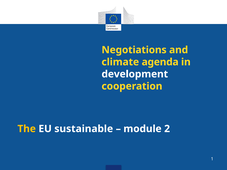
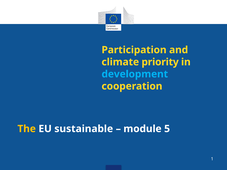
Negotiations: Negotiations -> Participation (134, 50)
agenda: agenda -> priority (160, 62)
development colour: white -> light blue (135, 74)
2: 2 -> 5 (167, 129)
